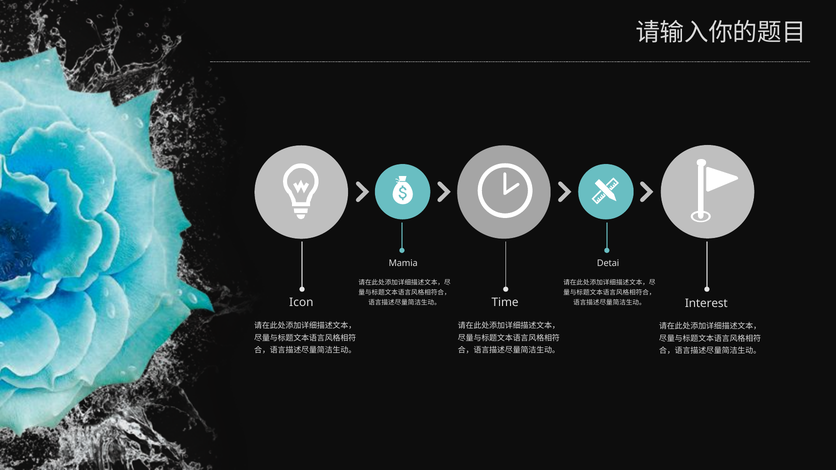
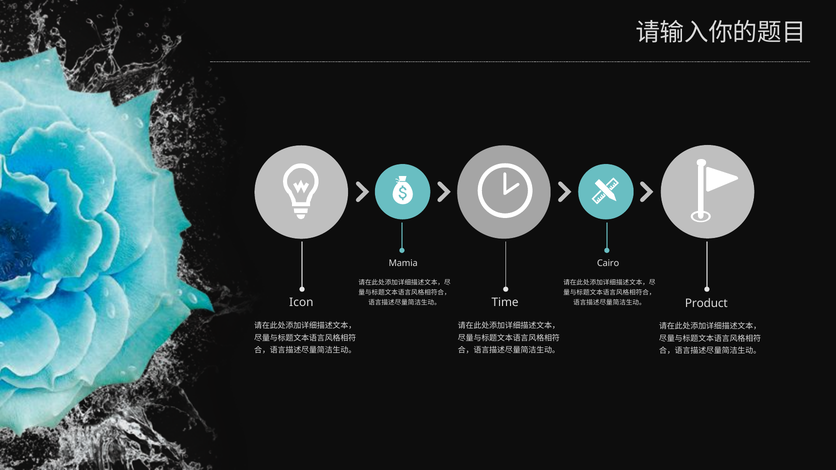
Detai: Detai -> Cairo (608, 263)
Interest: Interest -> Product (706, 303)
